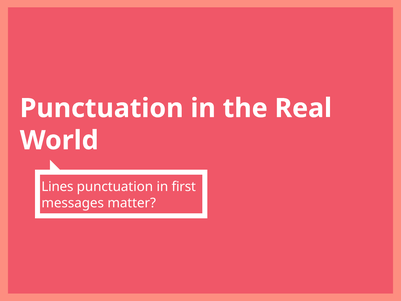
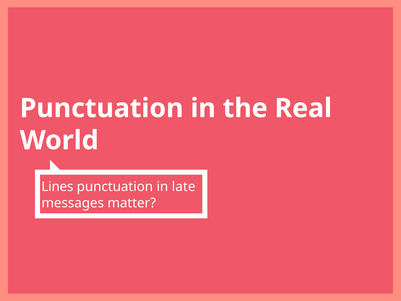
first: first -> late (184, 187)
